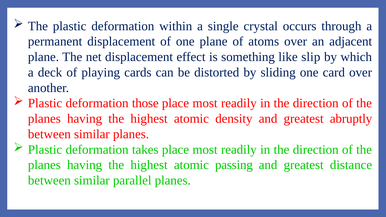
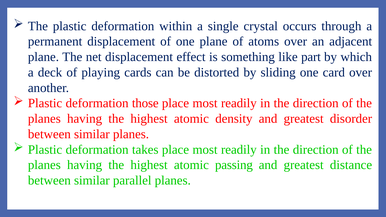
slip: slip -> part (311, 57)
abruptly: abruptly -> disorder (351, 119)
